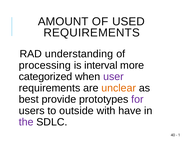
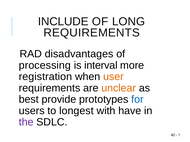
AMOUNT: AMOUNT -> INCLUDE (63, 22)
USED: USED -> LONG (129, 22)
understanding: understanding -> disadvantages (79, 54)
categorized: categorized -> registration (45, 77)
user colour: purple -> orange (113, 77)
for colour: purple -> blue (137, 100)
outside: outside -> longest (76, 111)
